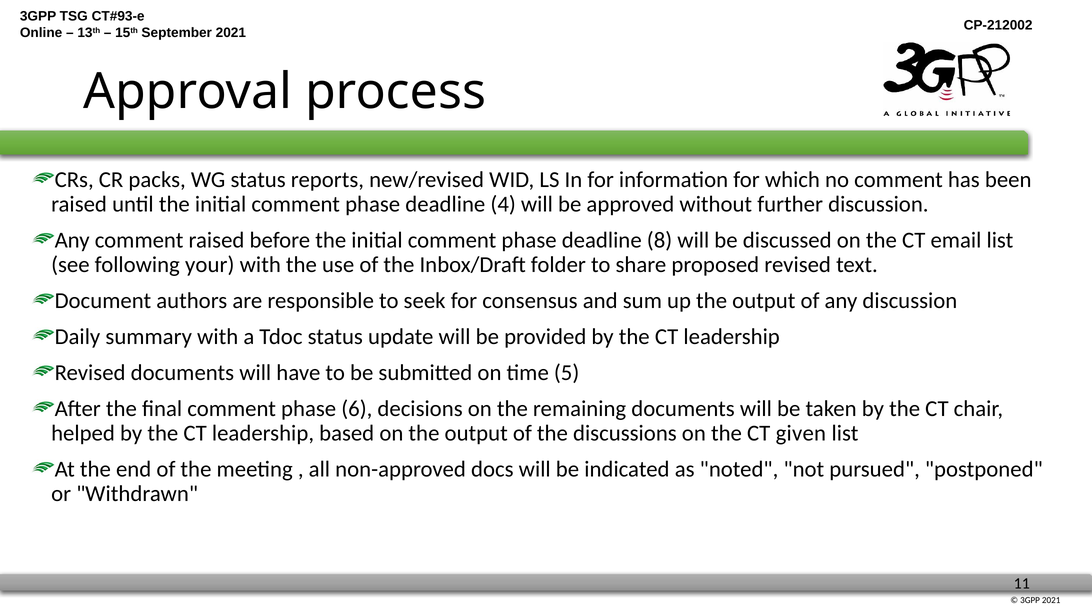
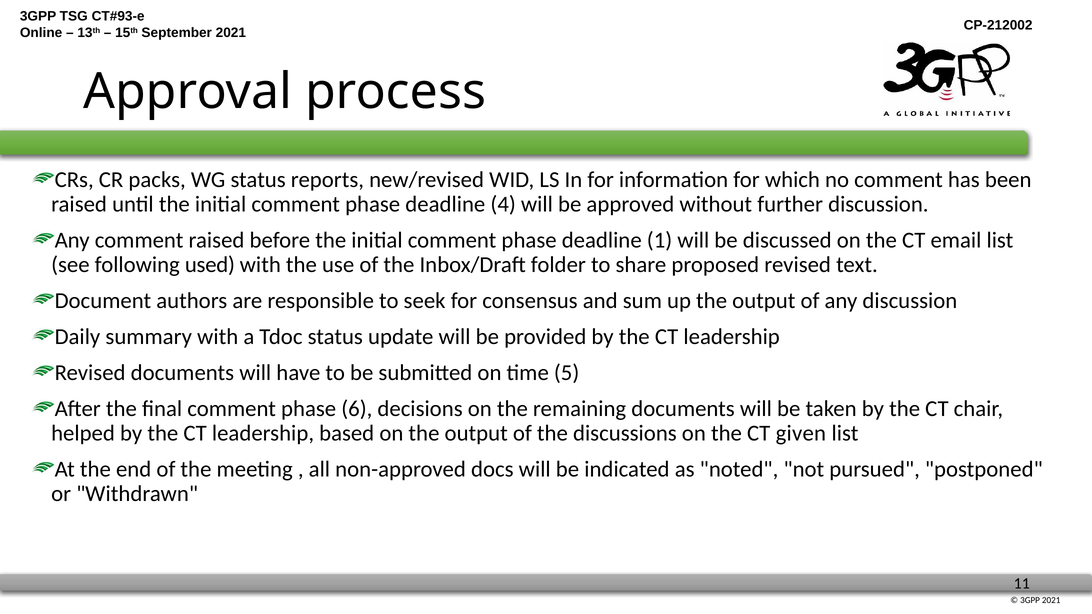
8: 8 -> 1 (660, 240)
your: your -> used (210, 265)
